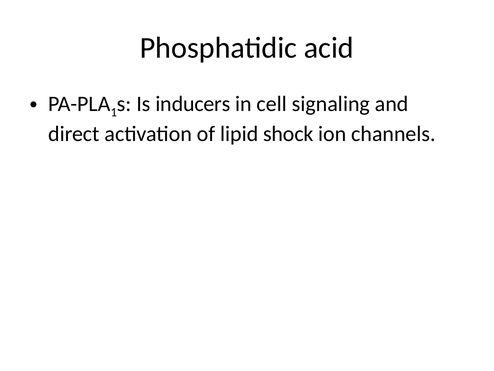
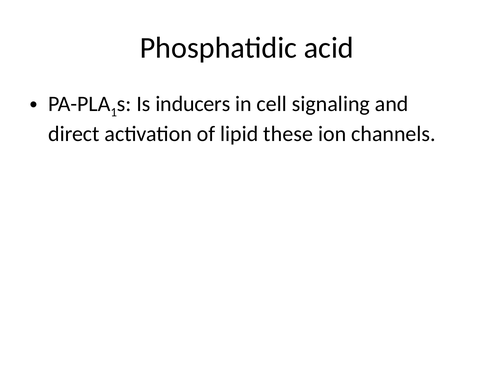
shock: shock -> these (288, 134)
